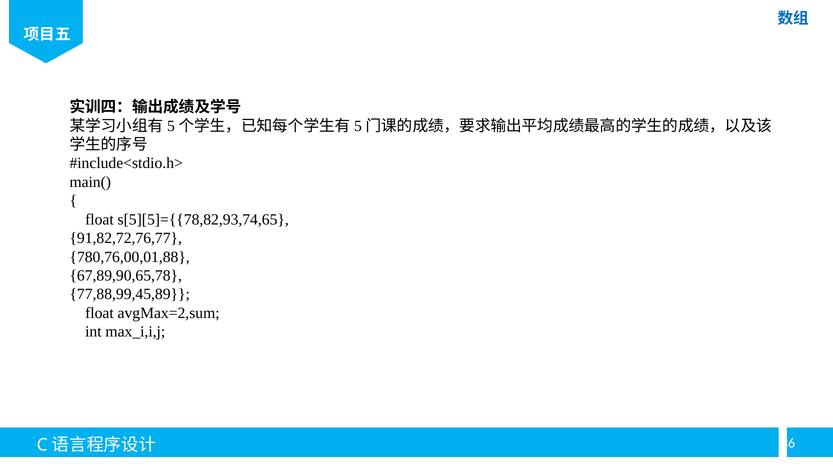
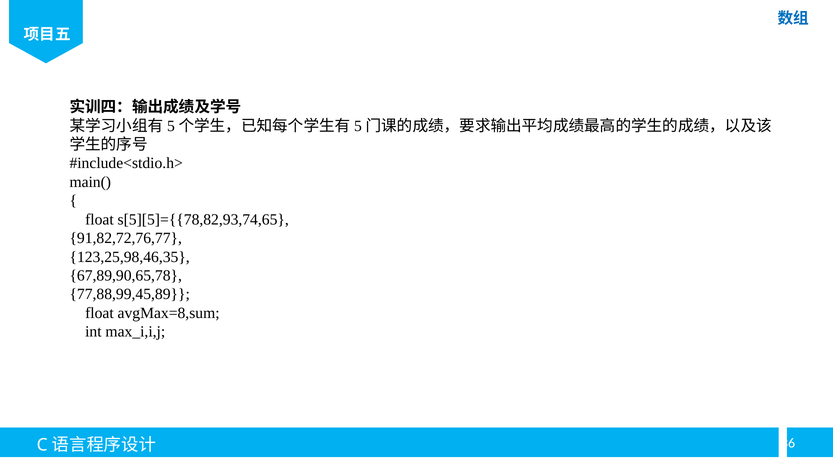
780,76,00,01,88: 780,76,00,01,88 -> 123,25,98,46,35 (130, 257)
avgMax=2,sum: avgMax=2,sum -> avgMax=8,sum (169, 313)
